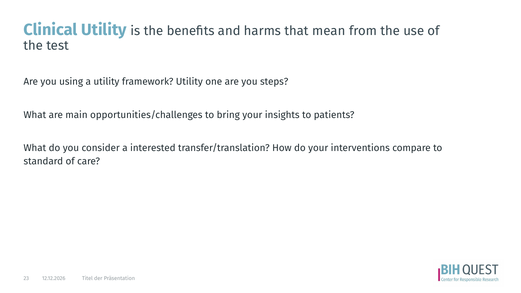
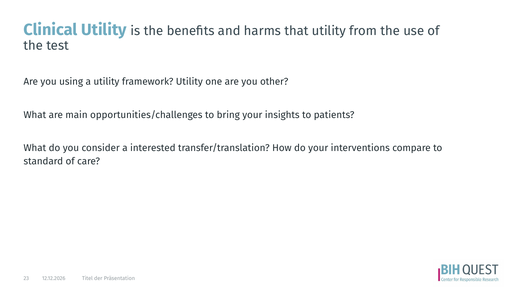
that mean: mean -> utility (329, 31)
steps: steps -> other (274, 82)
